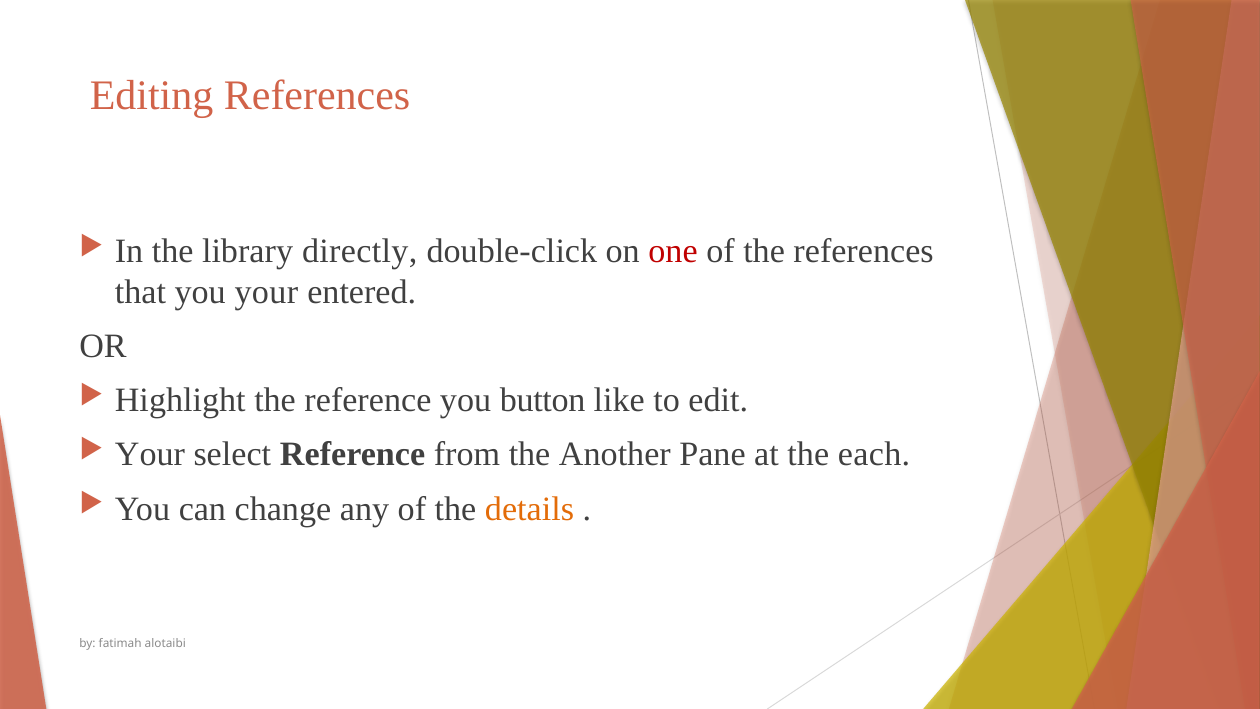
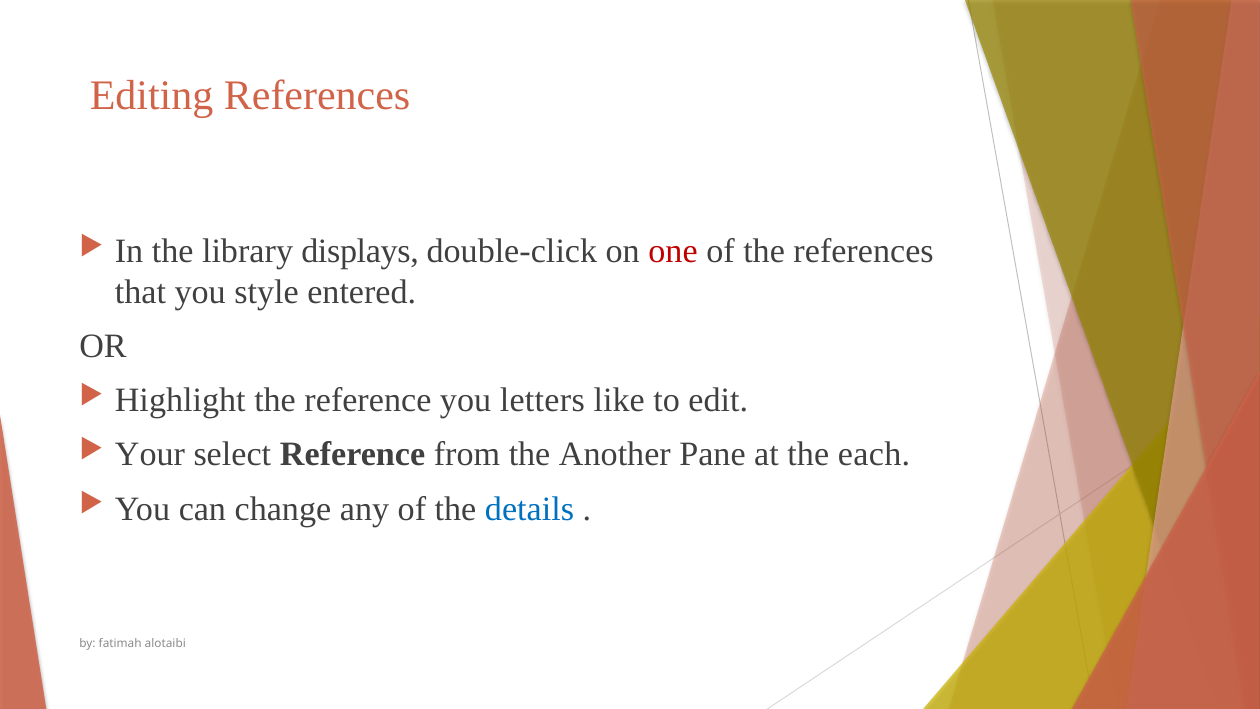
directly: directly -> displays (360, 251)
you your: your -> style (267, 292)
button: button -> letters (542, 400)
details colour: orange -> blue (530, 509)
